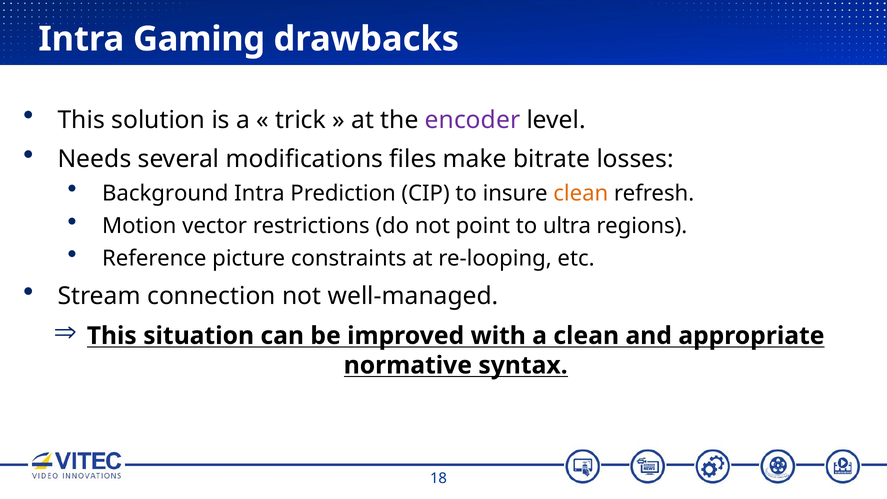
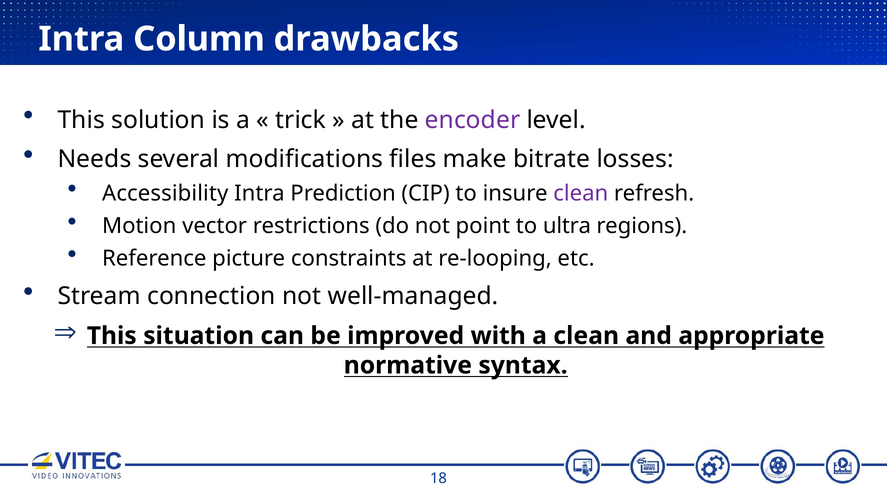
Gaming: Gaming -> Column (199, 39)
Background: Background -> Accessibility (165, 193)
clean colour: orange -> purple (581, 193)
